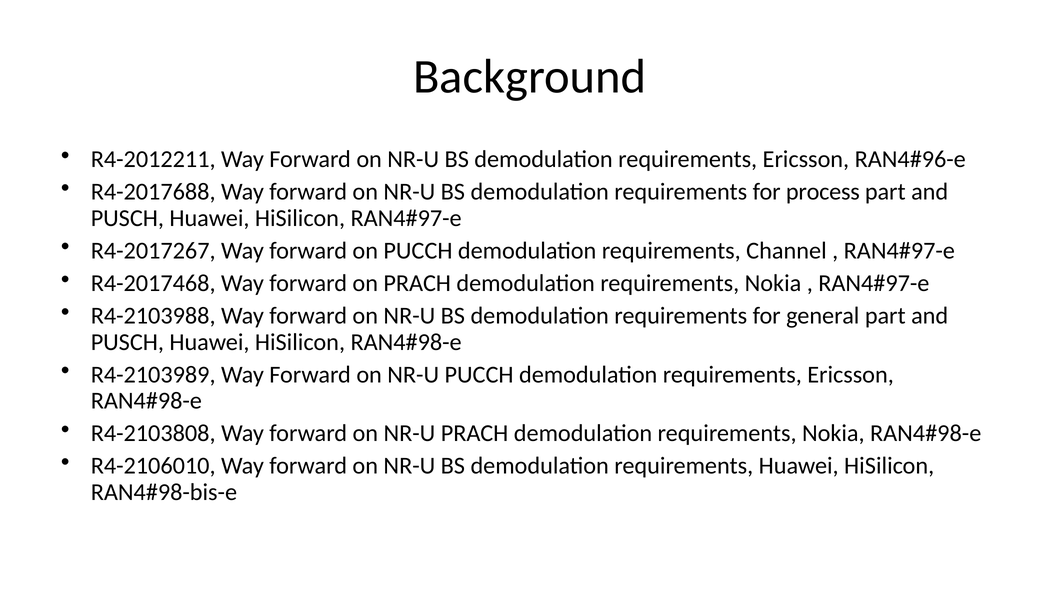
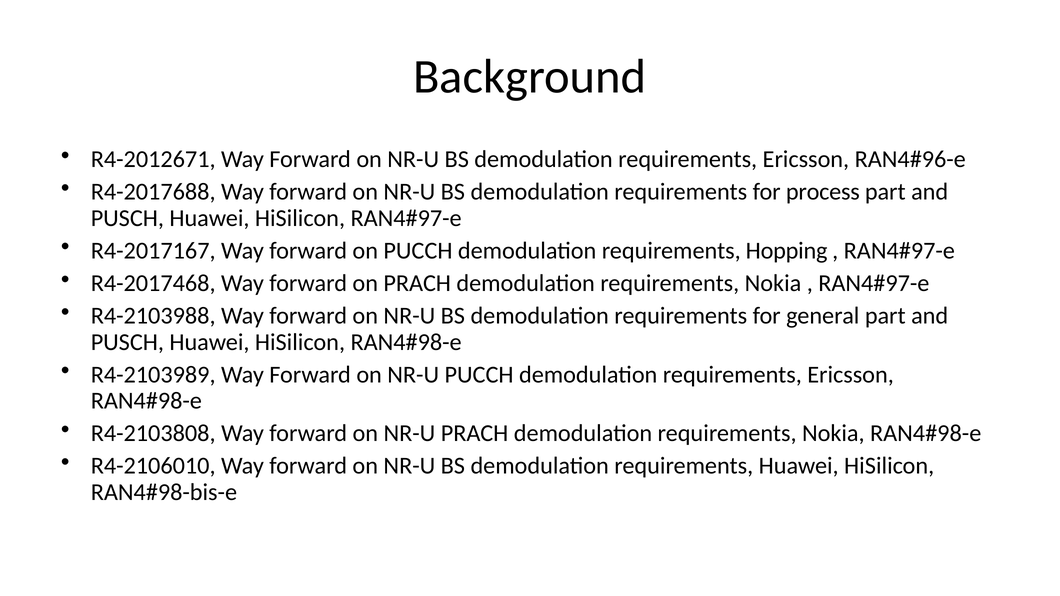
R4-2012211: R4-2012211 -> R4-2012671 (153, 159)
R4-2017267: R4-2017267 -> R4-2017167 (153, 251)
Channel: Channel -> Hopping (787, 251)
